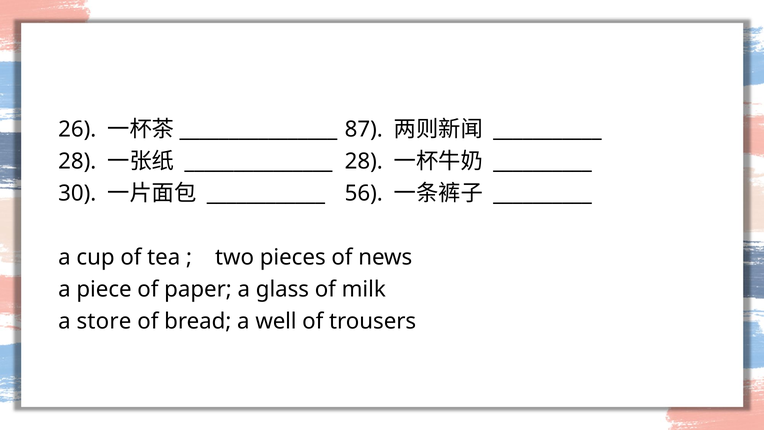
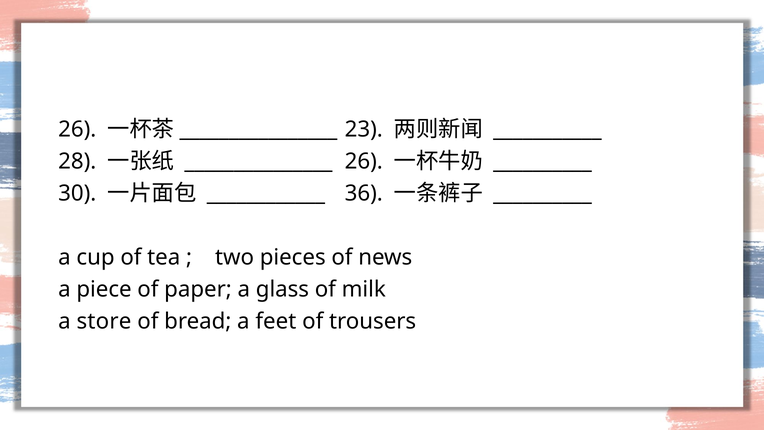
87: 87 -> 23 (364, 129)
28: 28 -> 26 (364, 161)
56: 56 -> 36 (364, 193)
well: well -> feet (276, 321)
